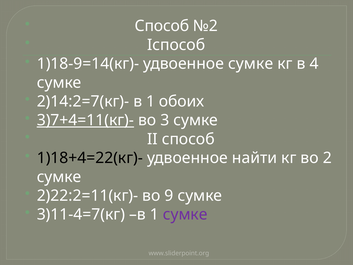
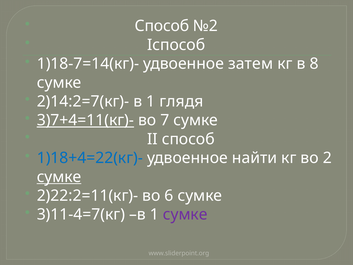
1)18-9=14(кг)-: 1)18-9=14(кг)- -> 1)18-7=14(кг)- (88, 64)
удвоенное сумке: сумке -> затем (251, 64)
4: 4 -> 8 (314, 64)
обоих: обоих -> глядя (181, 101)
3: 3 -> 7 (165, 120)
1)18+4=22(кг)- colour: black -> blue (90, 158)
сумке underline: none -> present (59, 177)
9: 9 -> 6 (169, 196)
